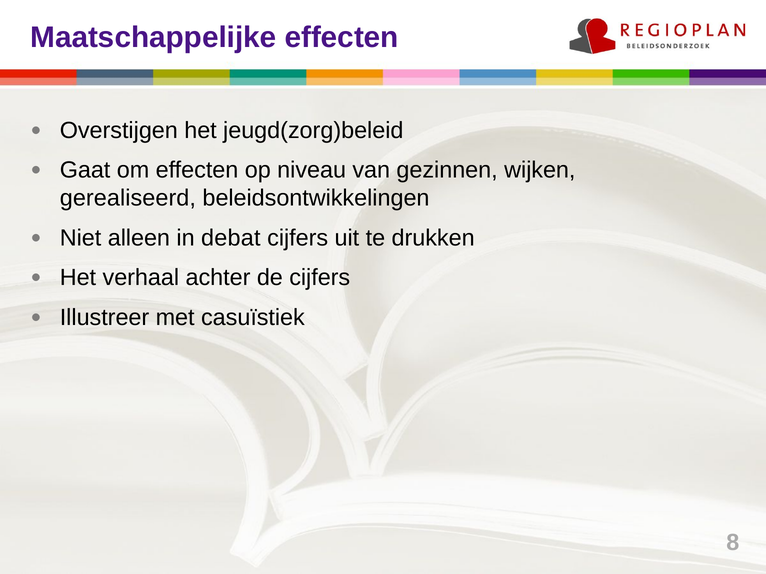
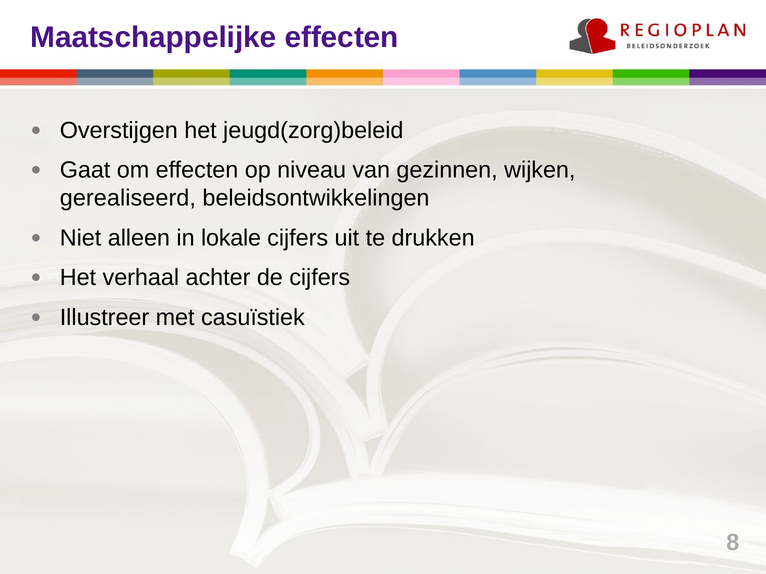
debat: debat -> lokale (231, 238)
